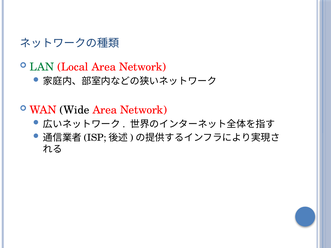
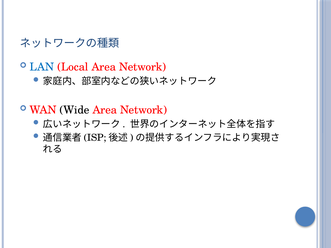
LAN colour: green -> blue (42, 67)
